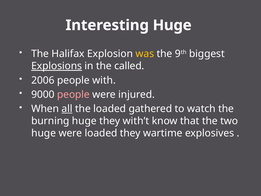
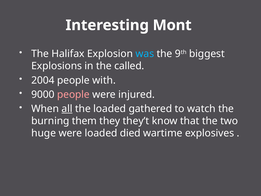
Interesting Huge: Huge -> Mont (172, 25)
was colour: yellow -> light blue (145, 54)
Explosions underline: present -> none (57, 66)
2006: 2006 -> 2004 (43, 80)
burning huge: huge -> them (84, 121)
with’t: with’t -> they’t (136, 121)
loaded they: they -> died (130, 133)
